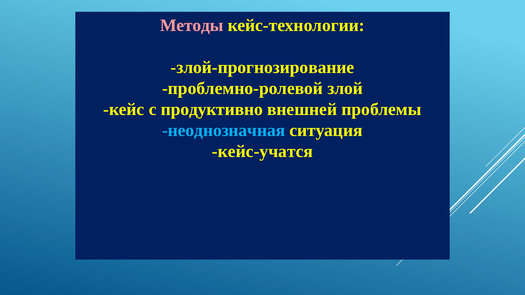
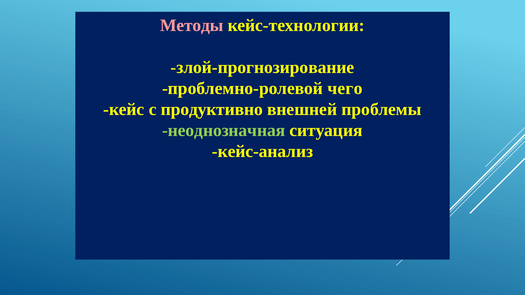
злой: злой -> чего (345, 88)
неоднозначная colour: light blue -> light green (224, 130)
кейс-учатся: кейс-учатся -> кейс-анализ (262, 151)
